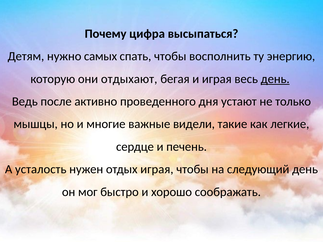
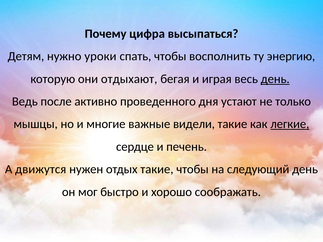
самых: самых -> уроки (100, 56)
легкие underline: none -> present (290, 124)
усталость: усталость -> движутся (41, 169)
отдых играя: играя -> такие (157, 169)
